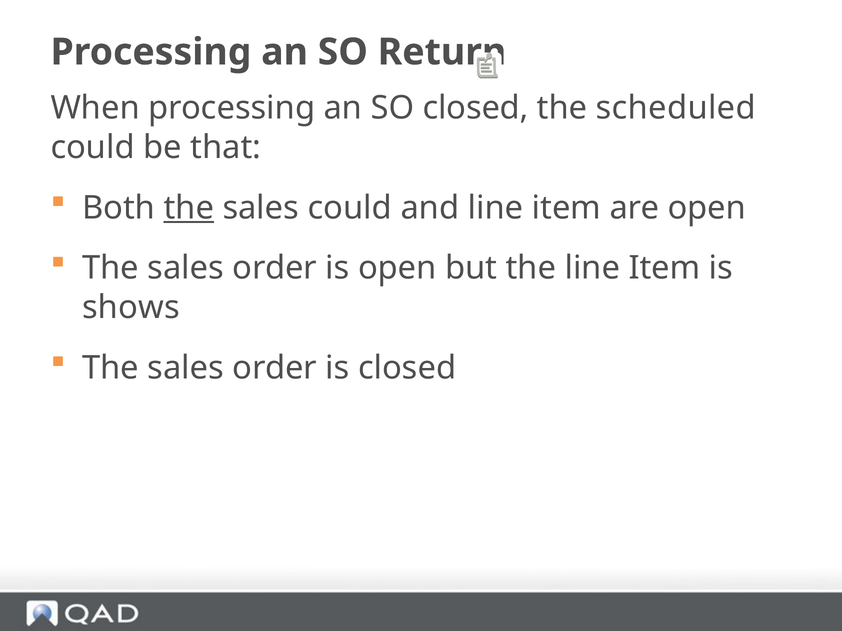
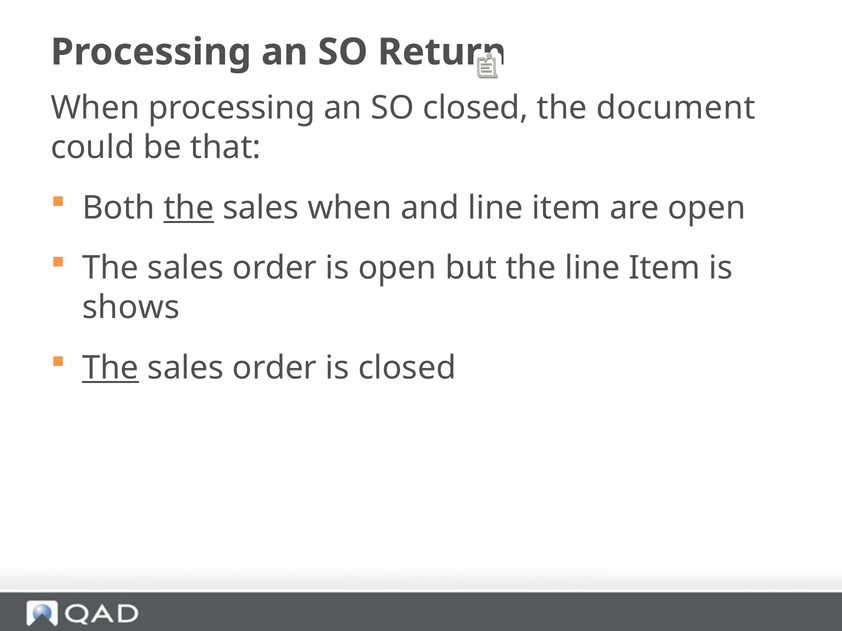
scheduled: scheduled -> document (676, 108)
sales could: could -> when (350, 208)
The underline: none -> present (111, 368)
